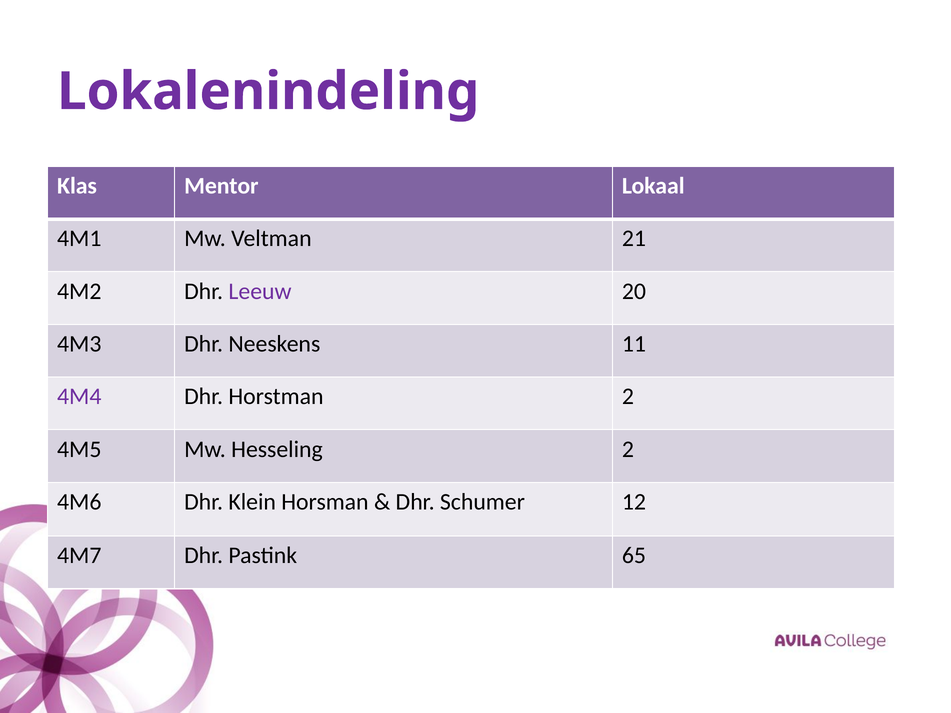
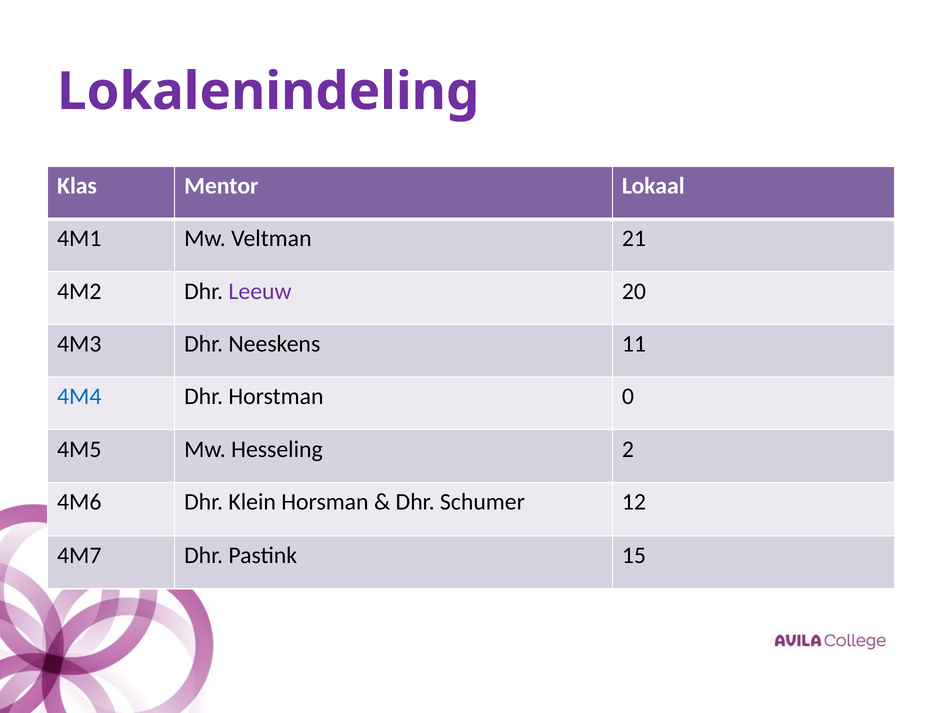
4M4 colour: purple -> blue (79, 397)
Horstman 2: 2 -> 0 (628, 397)
65: 65 -> 15 (634, 556)
